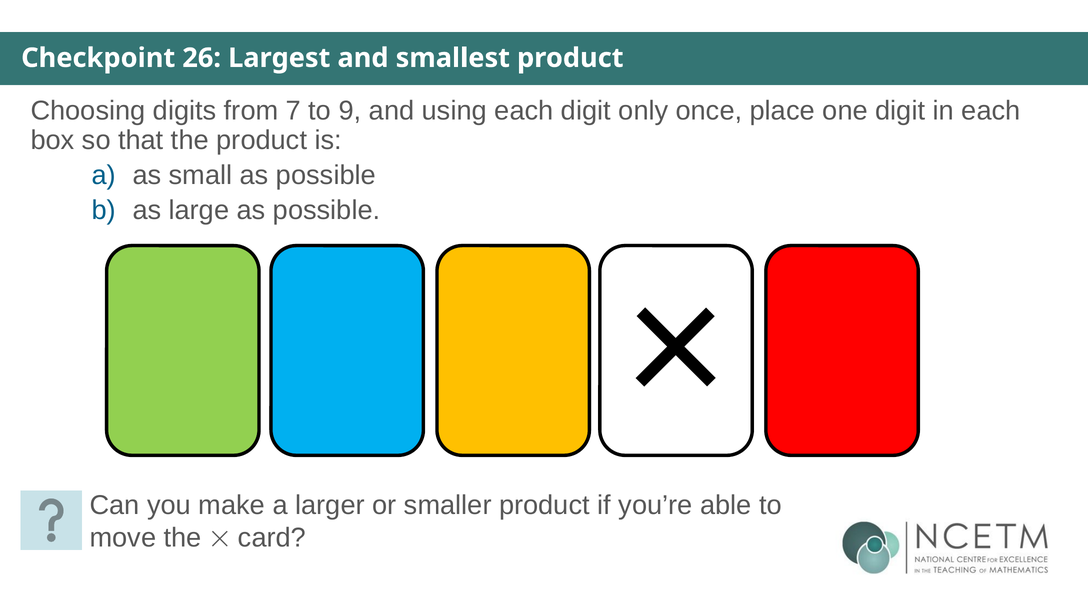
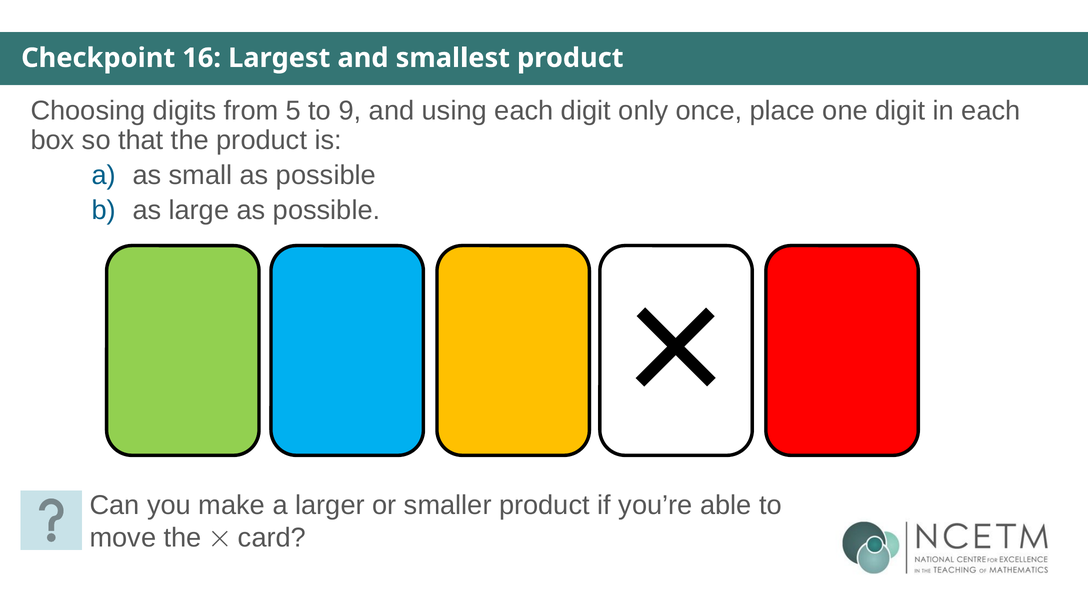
26: 26 -> 16 (202, 58)
7: 7 -> 5 (293, 111)
